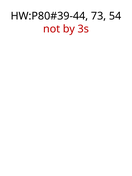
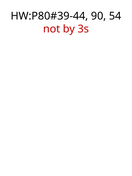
73: 73 -> 90 (99, 16)
